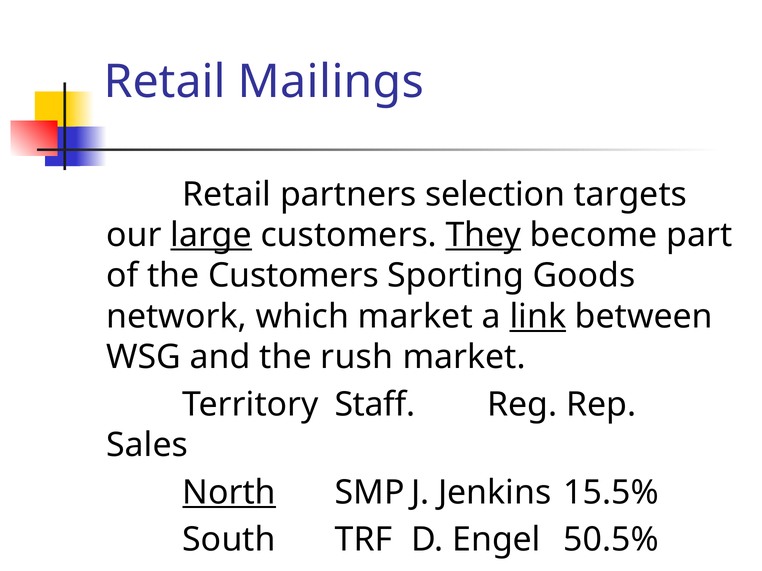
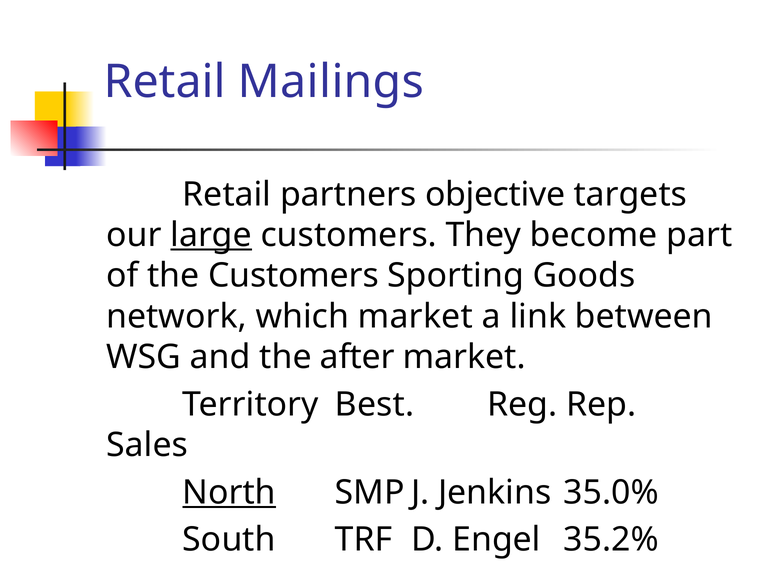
selection: selection -> objective (495, 195)
They underline: present -> none (483, 235)
link underline: present -> none (538, 317)
rush: rush -> after (357, 357)
Staff: Staff -> Best (375, 405)
15.5%: 15.5% -> 35.0% (611, 493)
50.5%: 50.5% -> 35.2% (611, 540)
